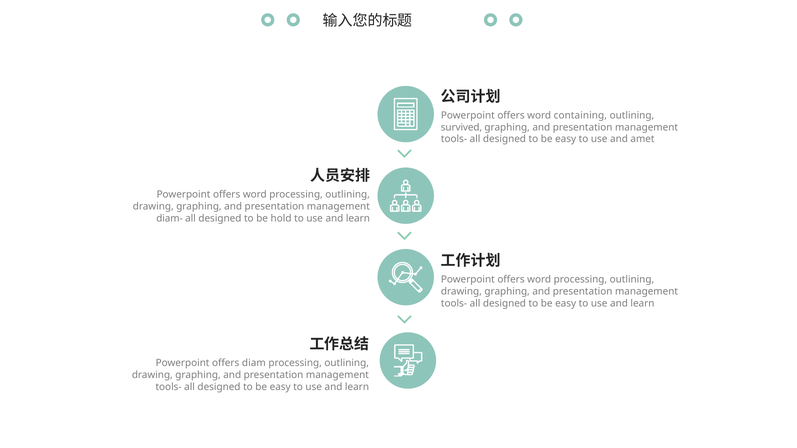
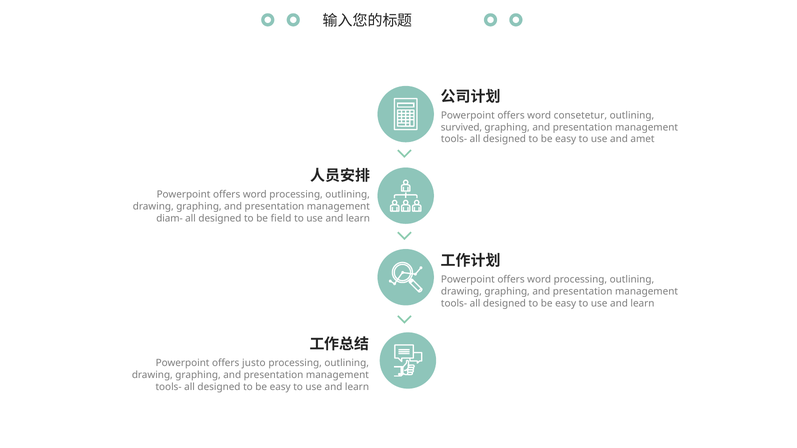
containing: containing -> consetetur (580, 115)
hold: hold -> field (281, 219)
diam: diam -> justo (254, 363)
